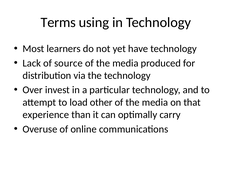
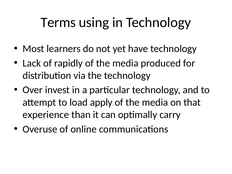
source: source -> rapidly (68, 63)
other: other -> apply (101, 102)
